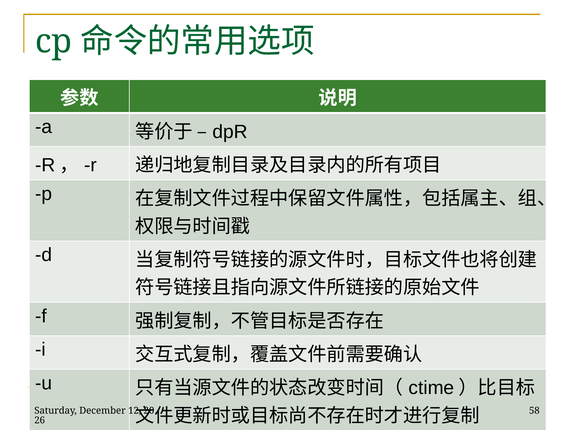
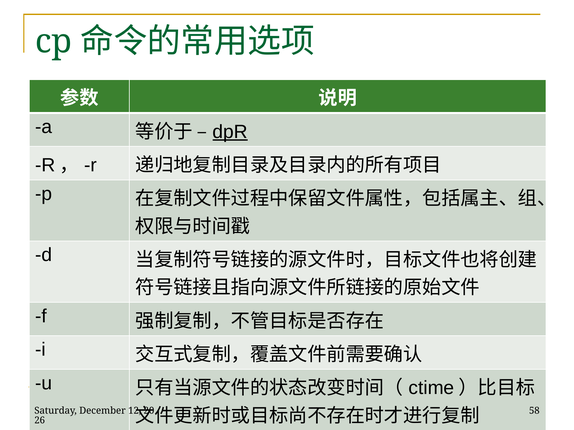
dpR underline: none -> present (230, 132)
